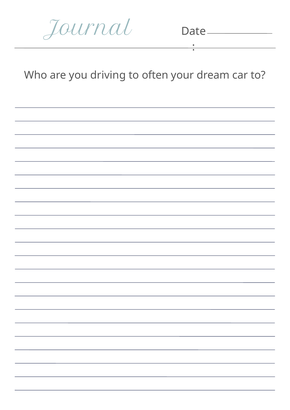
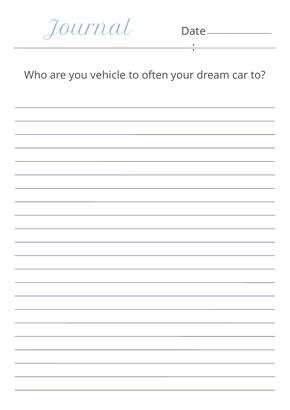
driving: driving -> vehicle (108, 75)
